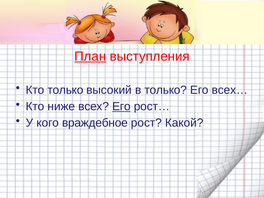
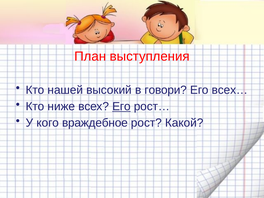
План underline: present -> none (90, 56)
Кто только: только -> нашей (65, 90)
в только: только -> говори (166, 90)
